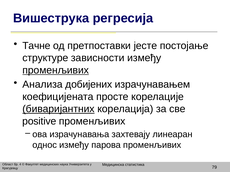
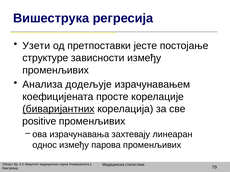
Тачне: Тачне -> Узети (36, 46)
променљивих underline: present -> none (56, 70)
добијених: добијених -> додељује (89, 85)
